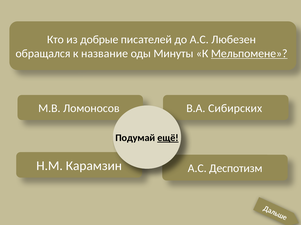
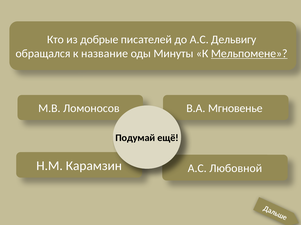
Любезен: Любезен -> Дельвигу (234, 40)
Сибирских: Сибирских -> Мгновенье (235, 109)
ещё underline: present -> none (168, 138)
Деспотизм: Деспотизм -> Любовной (236, 169)
